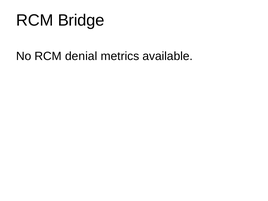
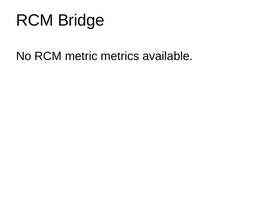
denial: denial -> metric (81, 56)
